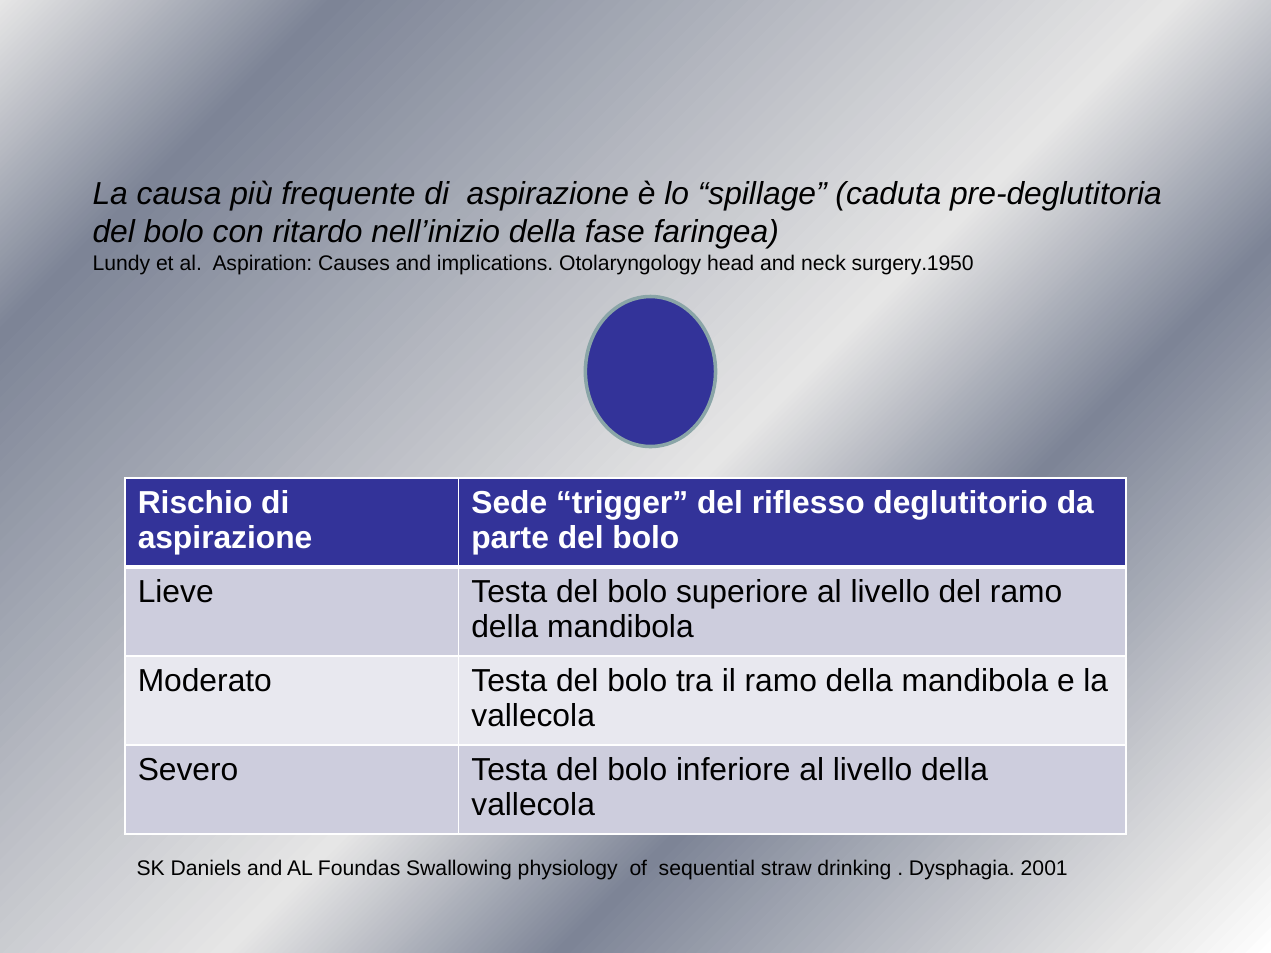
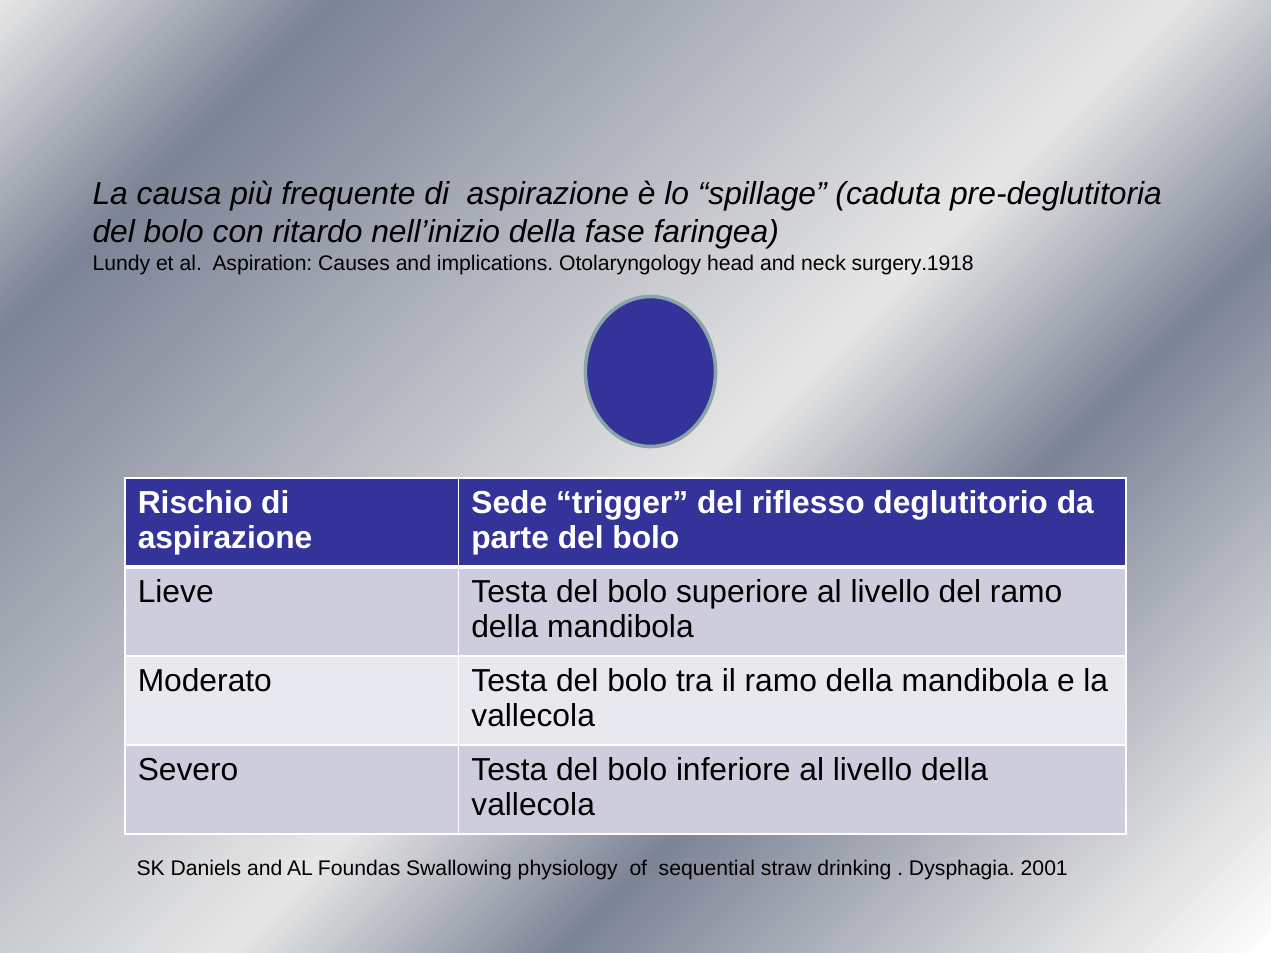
surgery.1950: surgery.1950 -> surgery.1918 (913, 263)
